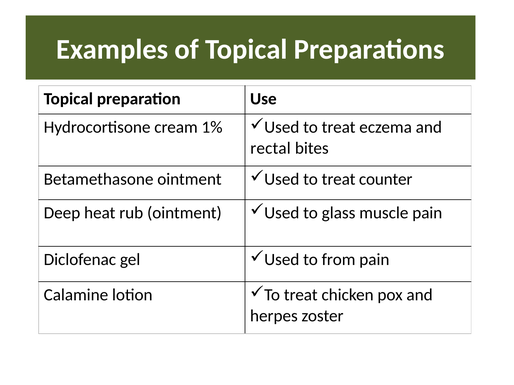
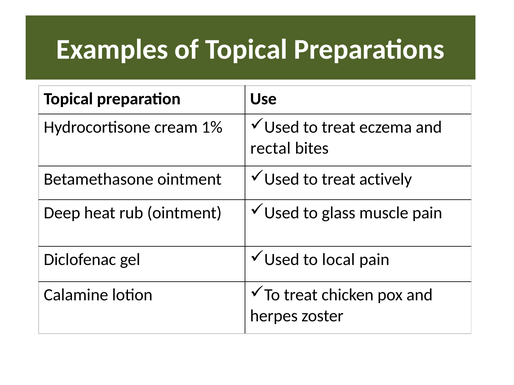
counter: counter -> actively (386, 179)
from: from -> local (339, 260)
